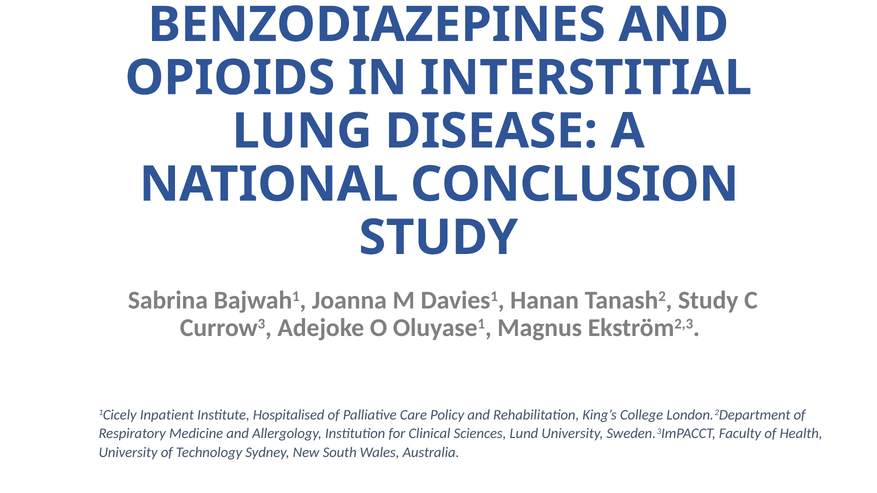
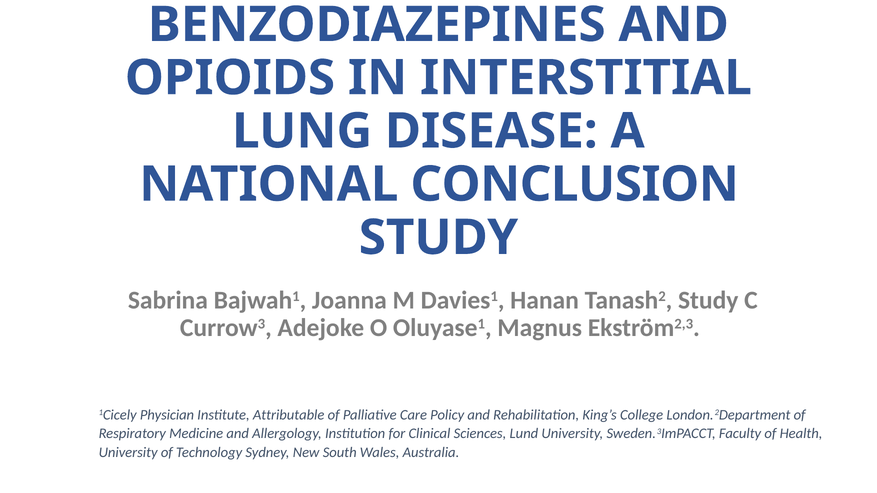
Inpatient: Inpatient -> Physician (167, 415)
Hospitalised: Hospitalised -> Attributable (289, 415)
